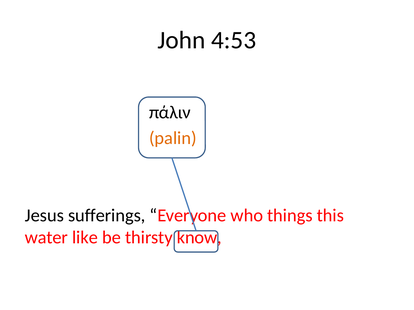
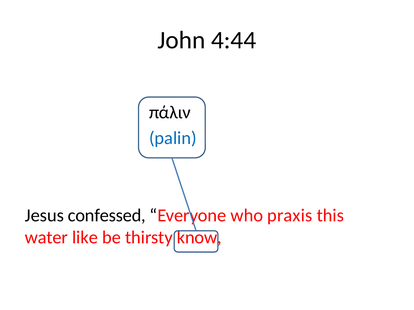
4:53: 4:53 -> 4:44 (234, 40)
palin colour: orange -> blue (173, 138)
sufferings: sufferings -> confessed (107, 216)
things: things -> praxis (290, 216)
